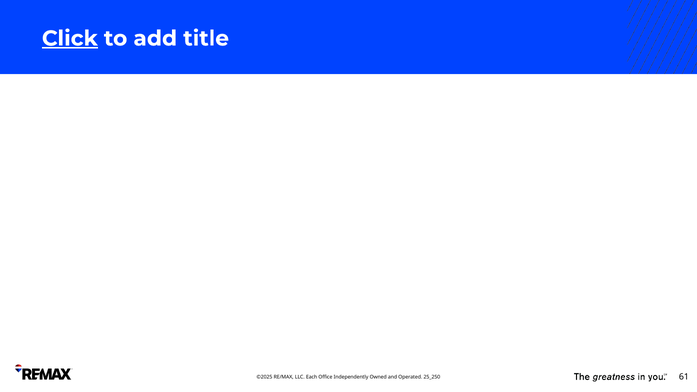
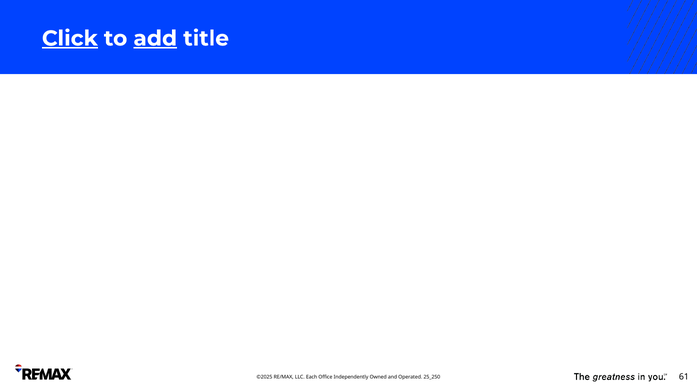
add underline: none -> present (155, 38)
